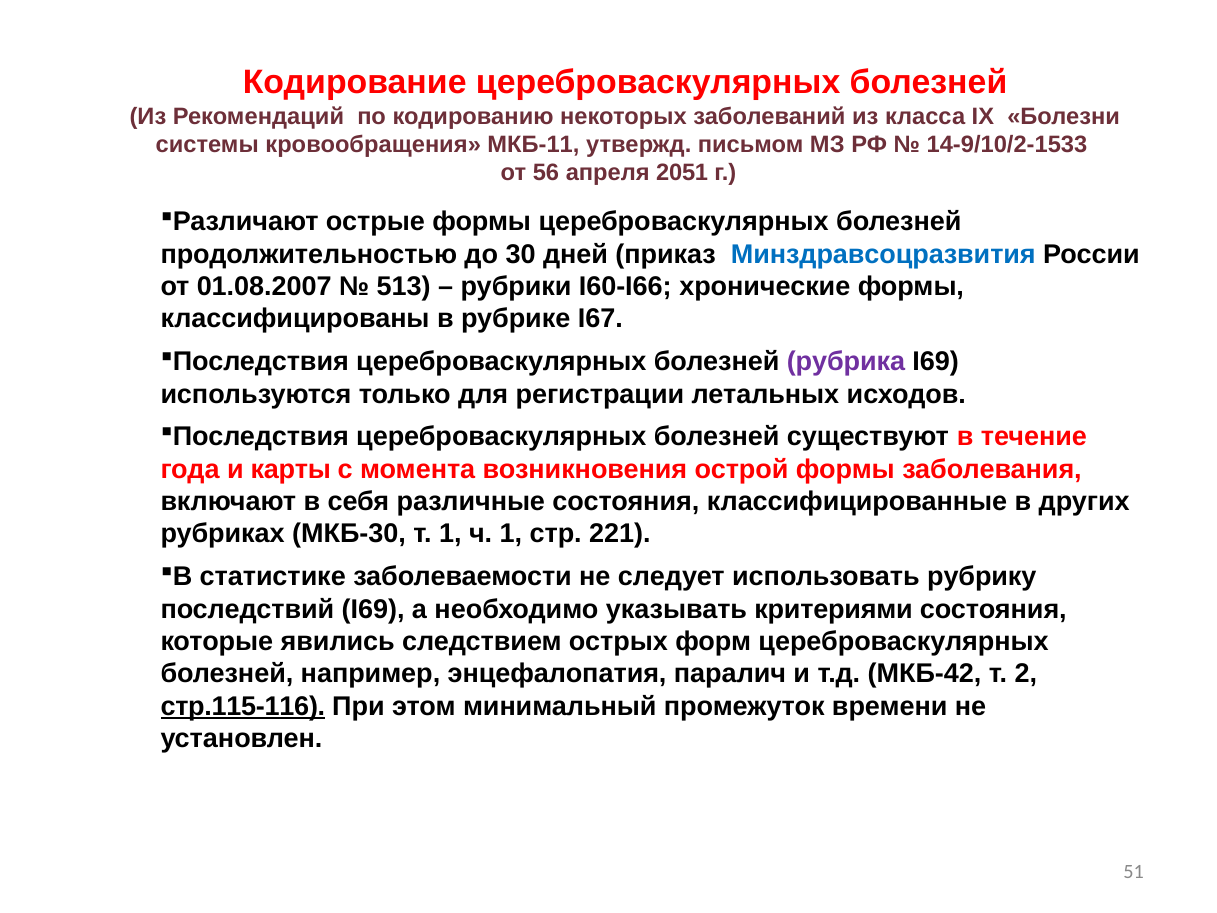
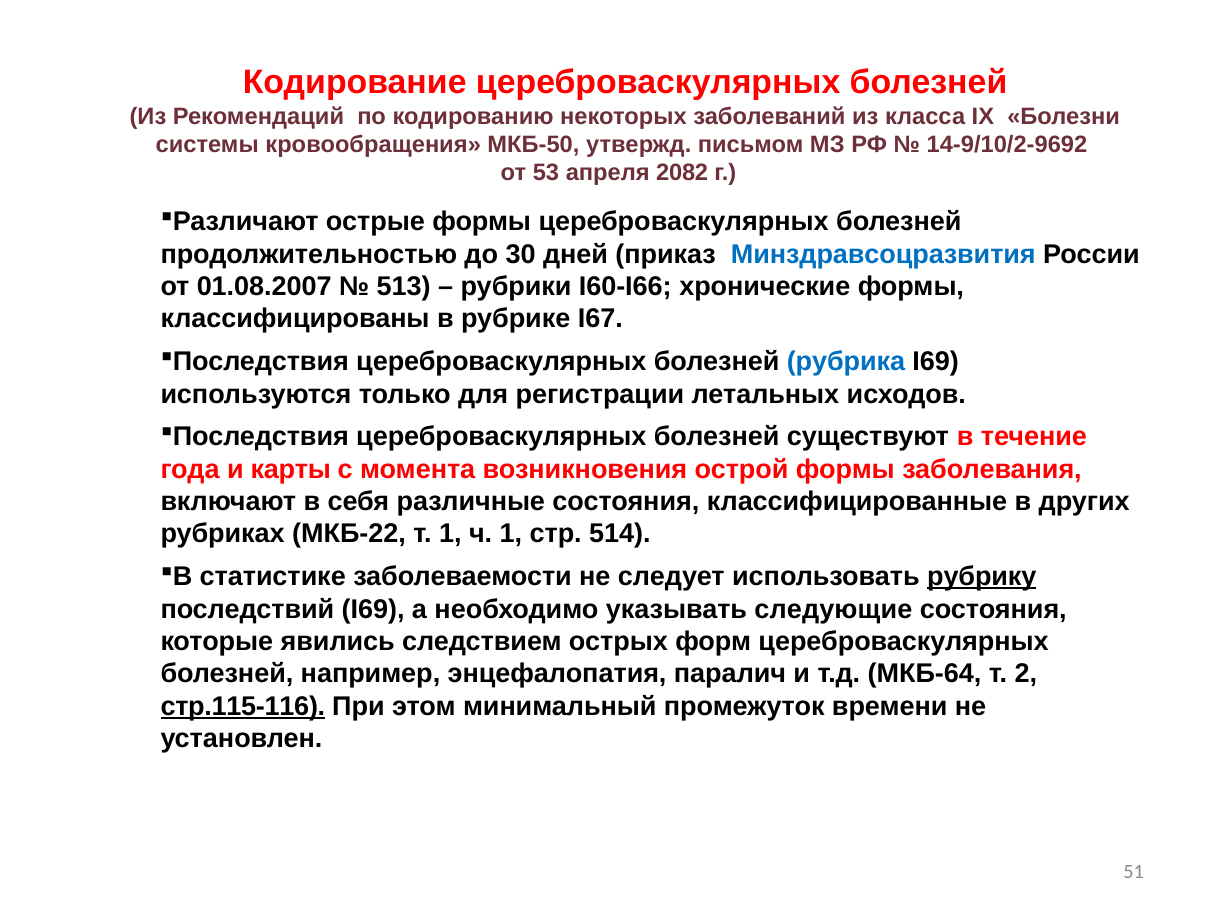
МКБ-11: МКБ-11 -> МКБ-50 (533, 145)
14-9/10/2-1533: 14-9/10/2-1533 -> 14-9/10/2-9692 (1007, 145)
56: 56 -> 53 (546, 173)
2051: 2051 -> 2082 (682, 173)
рубрика colour: purple -> blue (846, 362)
МКБ-30: МКБ-30 -> МКБ-22 (349, 534)
221: 221 -> 514 (620, 534)
рубрику underline: none -> present (982, 576)
критериями: критериями -> следующие (833, 609)
МКБ-42: МКБ-42 -> МКБ-64 (925, 674)
